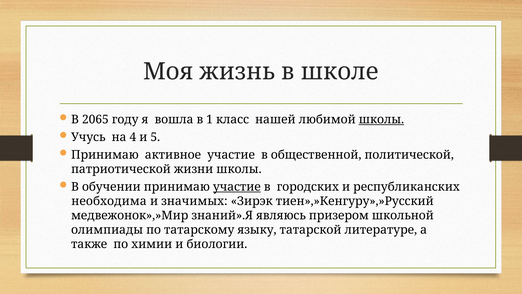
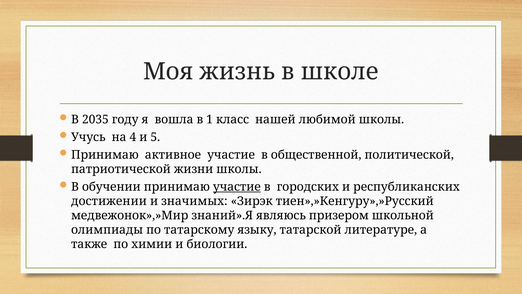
2065: 2065 -> 2035 (95, 119)
школы underline: present -> none (381, 119)
необходима: необходима -> достижении (109, 201)
